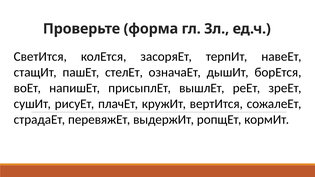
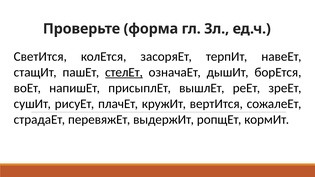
стелЕт underline: none -> present (124, 72)
